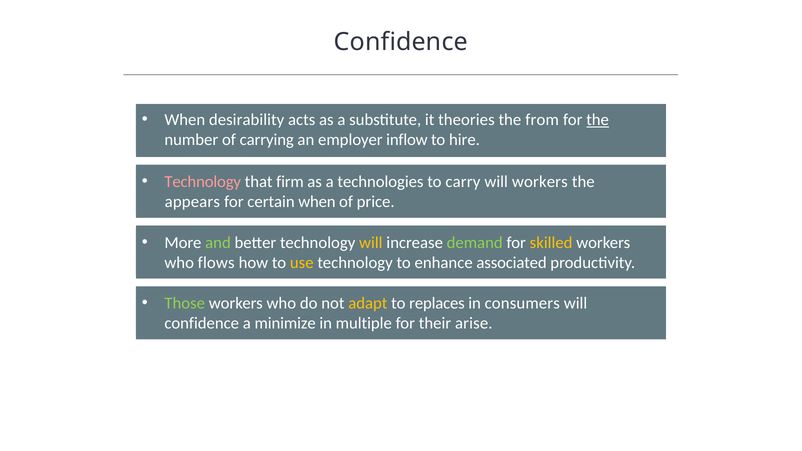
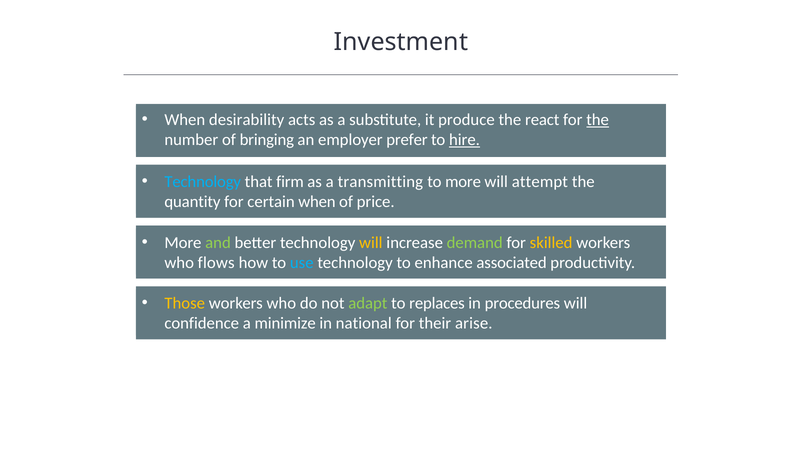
Confidence: Confidence -> Investment (401, 42)
theories: theories -> produce (466, 120)
from: from -> react (542, 120)
carrying: carrying -> bringing (267, 140)
inflow: inflow -> prefer (407, 140)
hire underline: none -> present (464, 140)
Technology colour: pink -> light blue (203, 182)
technologies: technologies -> transmitting (380, 182)
to carry: carry -> more (463, 182)
will workers: workers -> attempt (540, 182)
appears: appears -> quantity (192, 202)
use colour: yellow -> light blue (302, 263)
Those colour: light green -> yellow (185, 303)
adapt colour: yellow -> light green (368, 303)
consumers: consumers -> procedures (522, 303)
multiple: multiple -> national (364, 324)
